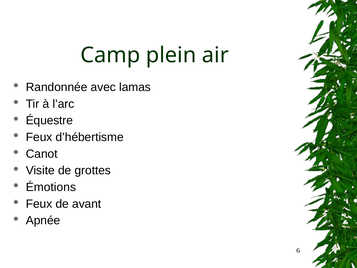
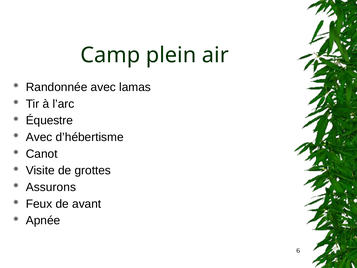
Feux: Feux -> Avec (39, 137)
Émotions: Émotions -> Assurons (51, 187)
